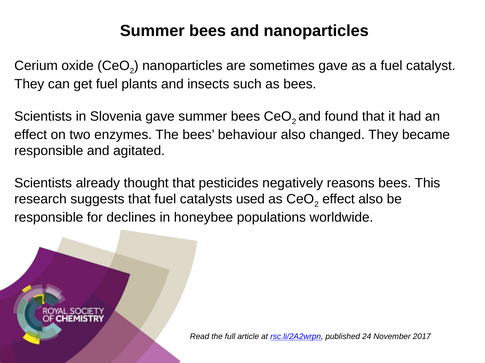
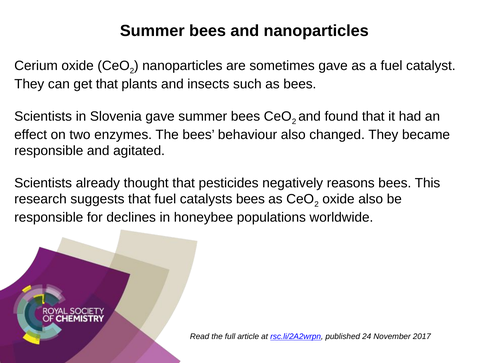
get fuel: fuel -> that (107, 84)
catalysts used: used -> bees (250, 200)
effect: effect -> oxide (338, 200)
